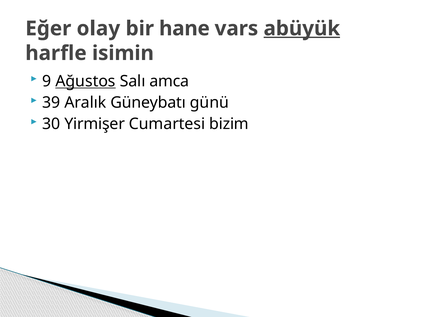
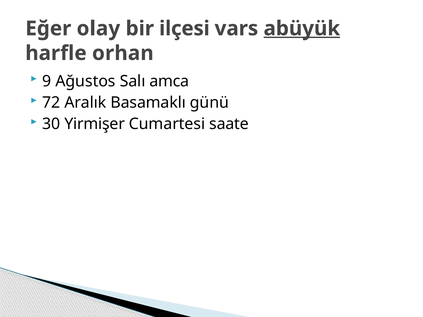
hane: hane -> ilçesi (184, 29)
isimin: isimin -> orhan (123, 53)
Ağustos underline: present -> none (86, 81)
39: 39 -> 72 (51, 103)
Güneybatı: Güneybatı -> Basamaklı (148, 103)
bizim: bizim -> saate (229, 124)
